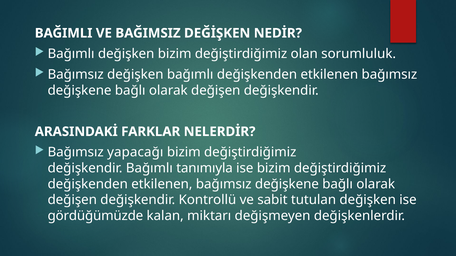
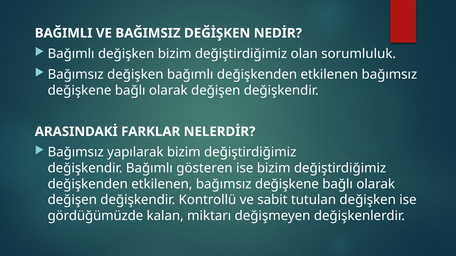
yapacağı: yapacağı -> yapılarak (135, 153)
tanımıyla: tanımıyla -> gösteren (204, 168)
